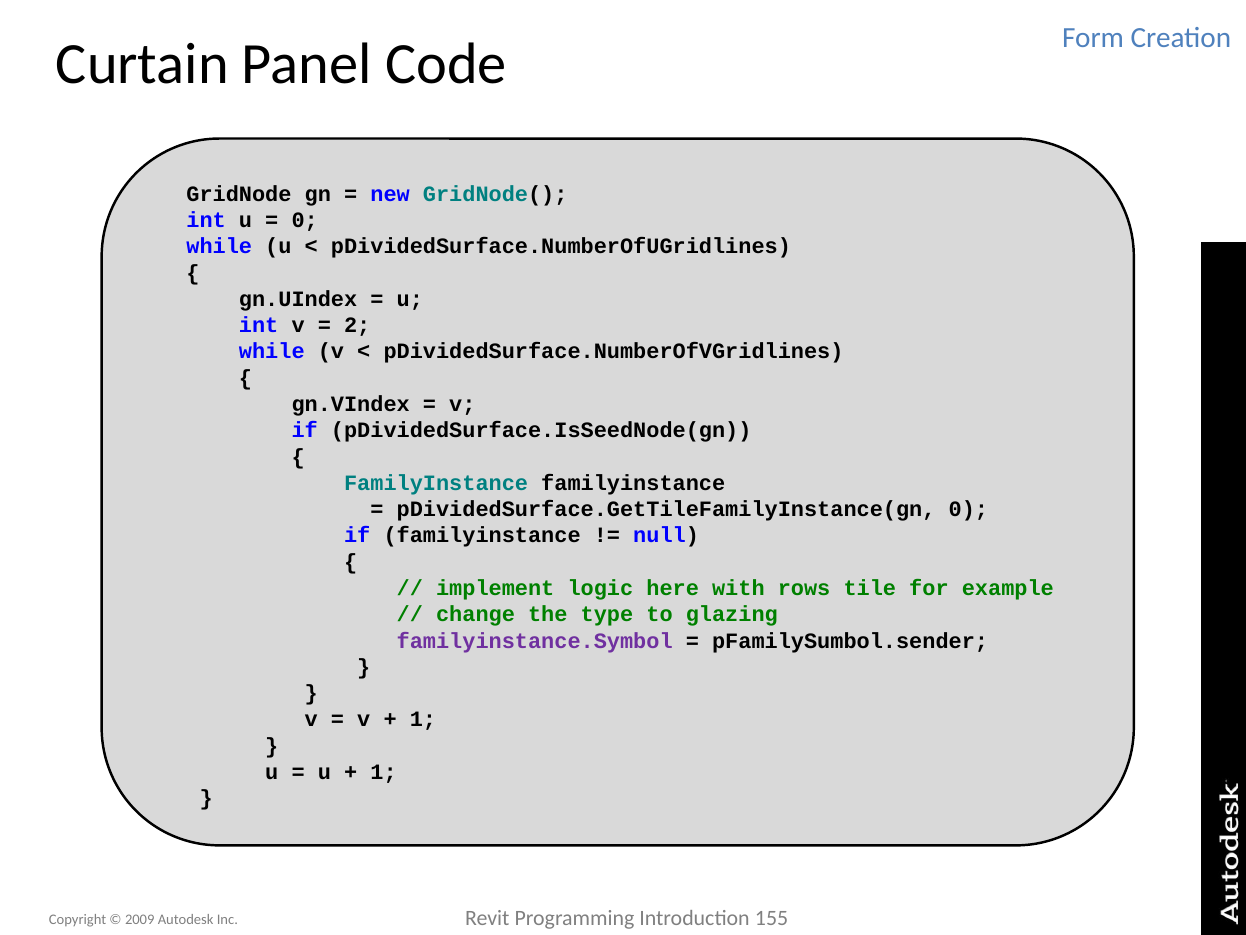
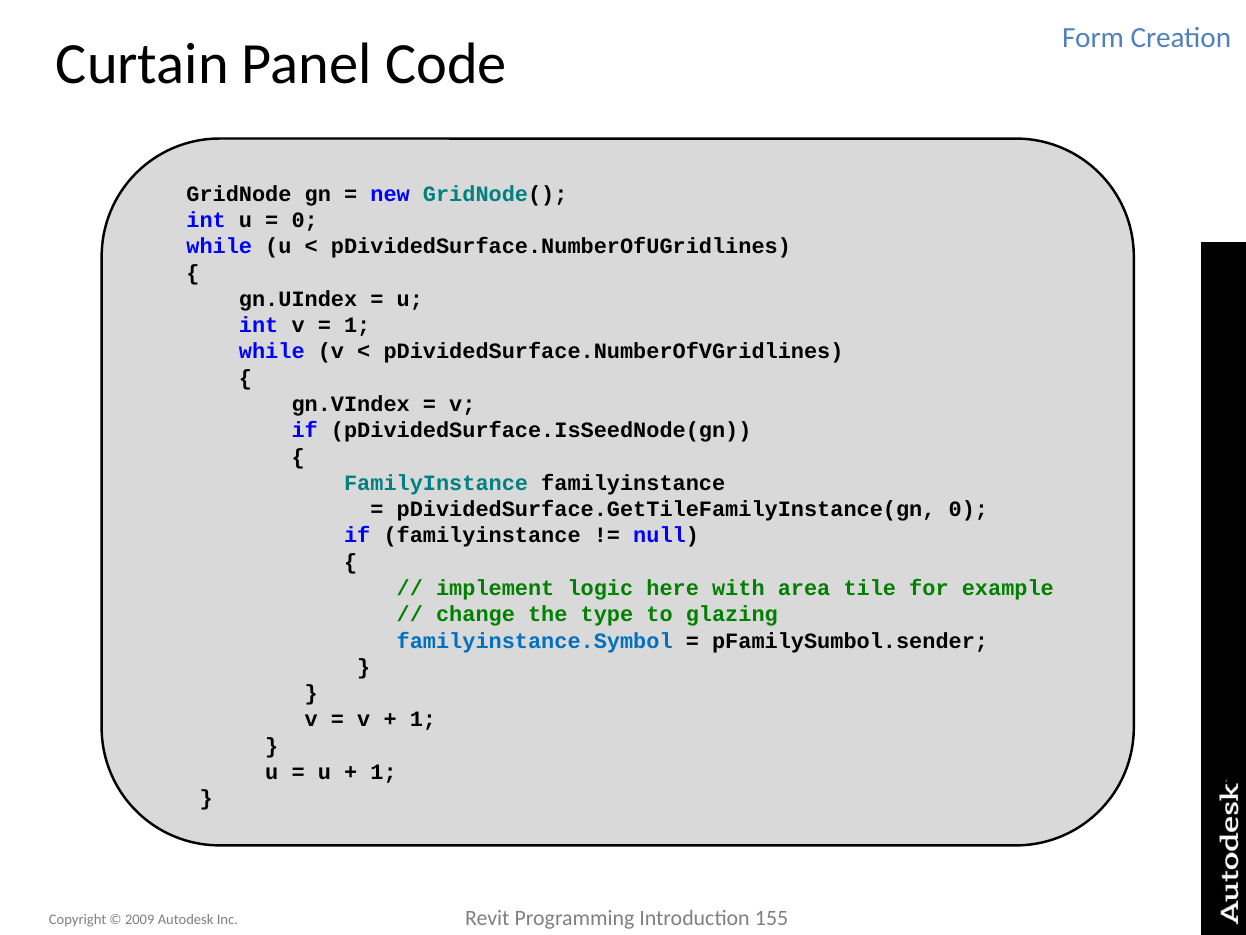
2: 2 -> 1 (357, 325)
rows: rows -> area (804, 588)
familyinstance.Symbol colour: purple -> blue (535, 641)
